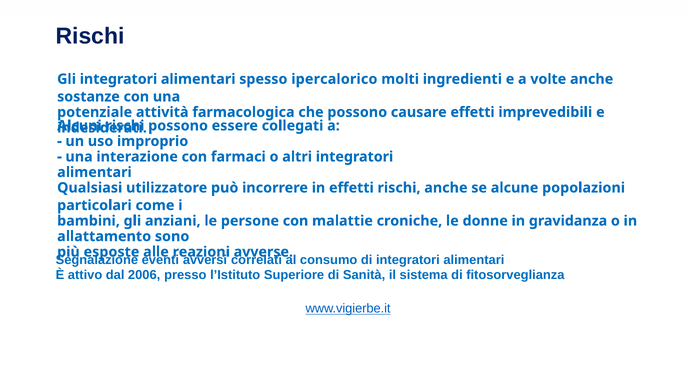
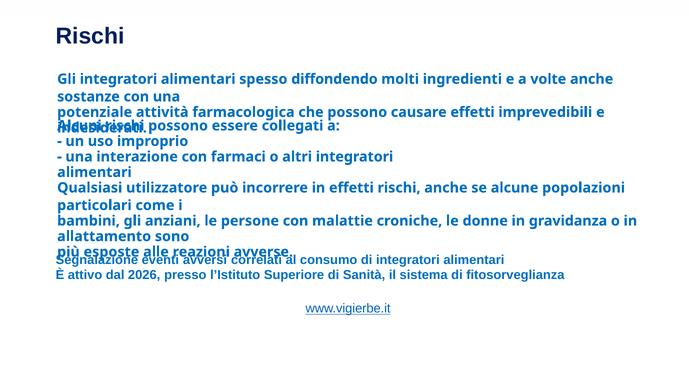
ipercalorico: ipercalorico -> diffondendo (334, 79)
2006: 2006 -> 2026 (144, 275)
